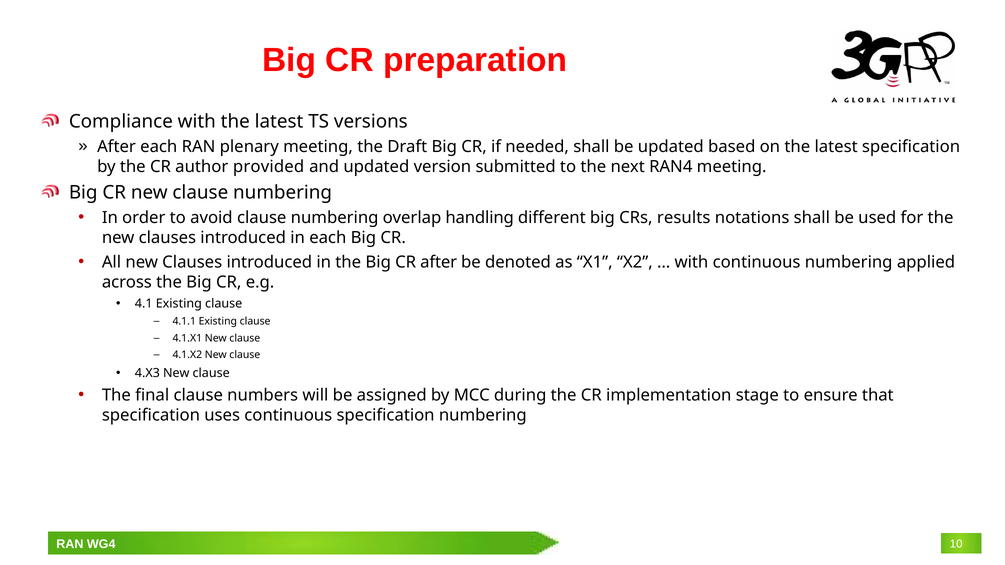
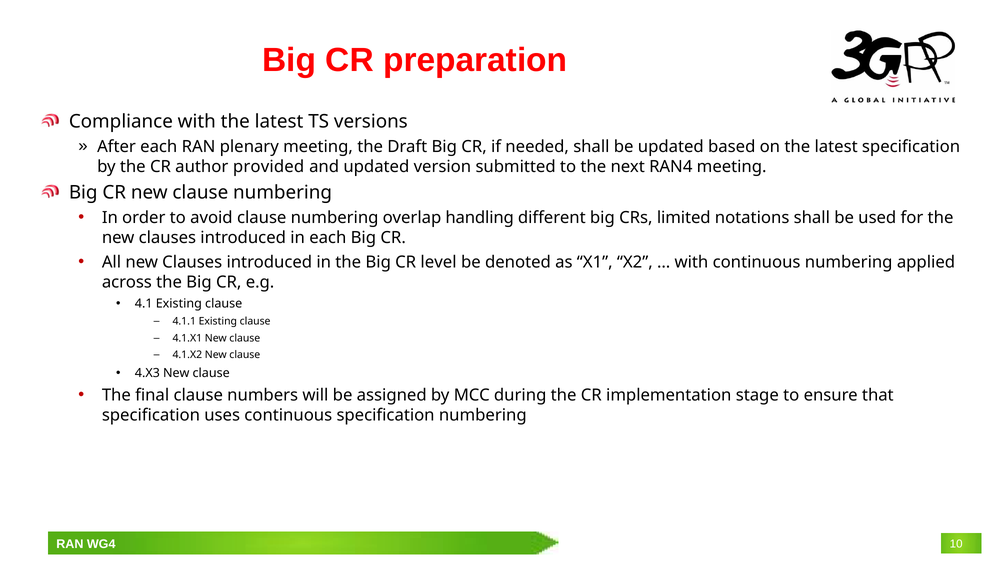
results: results -> limited (684, 218)
CR after: after -> level (439, 262)
